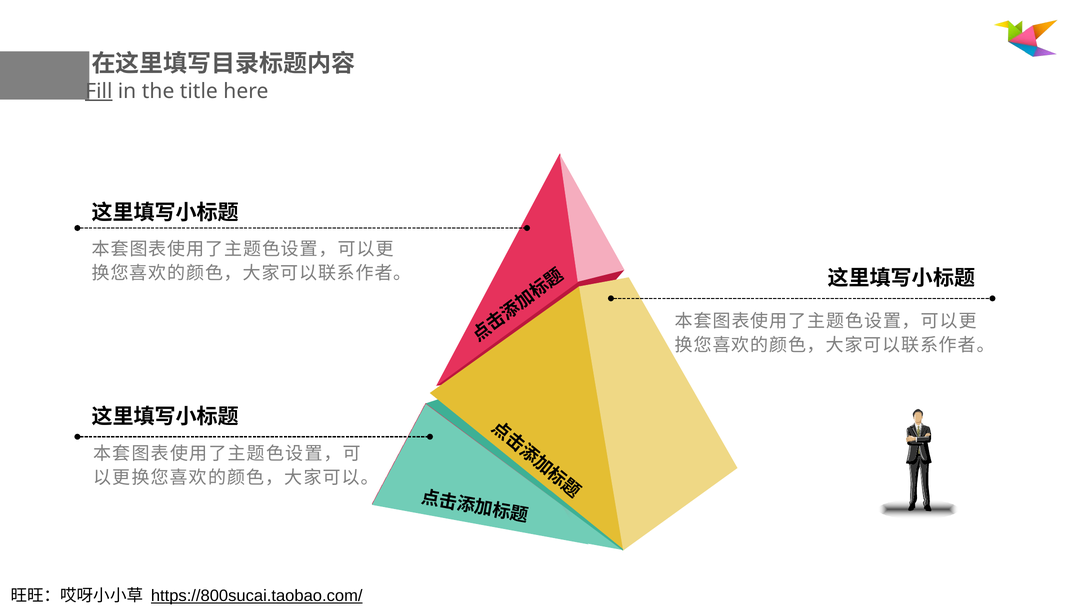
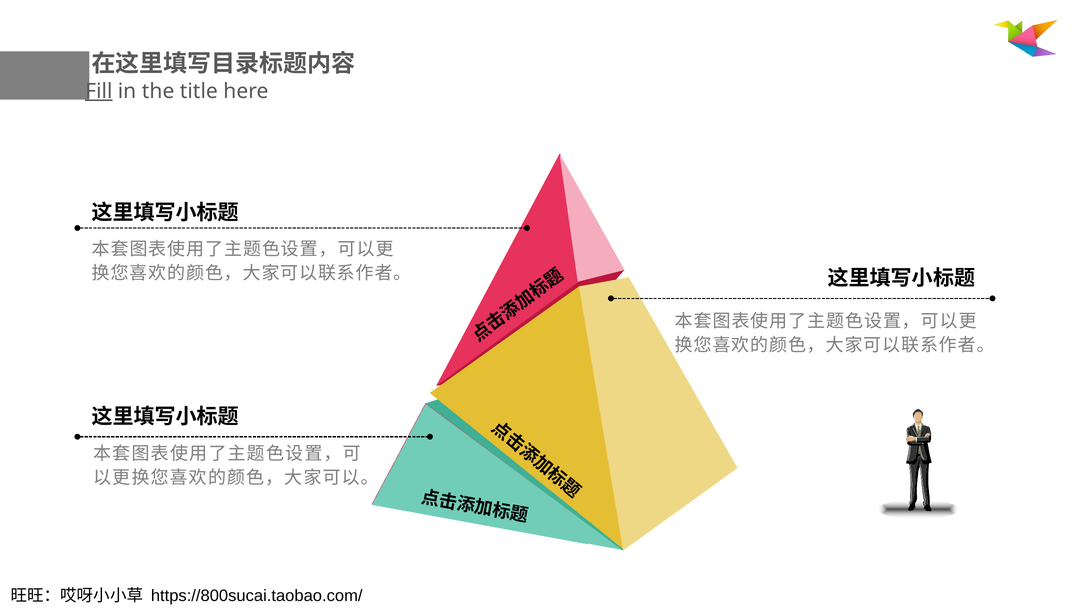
https://800sucai.taobao.com/ underline: present -> none (257, 596)
